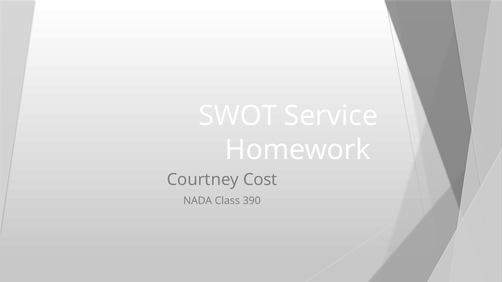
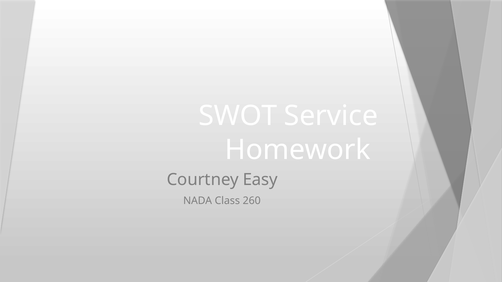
Cost: Cost -> Easy (260, 180)
390: 390 -> 260 (252, 201)
